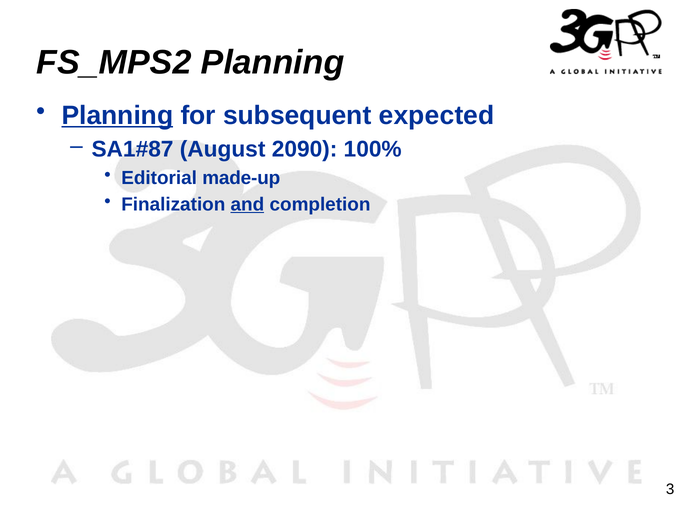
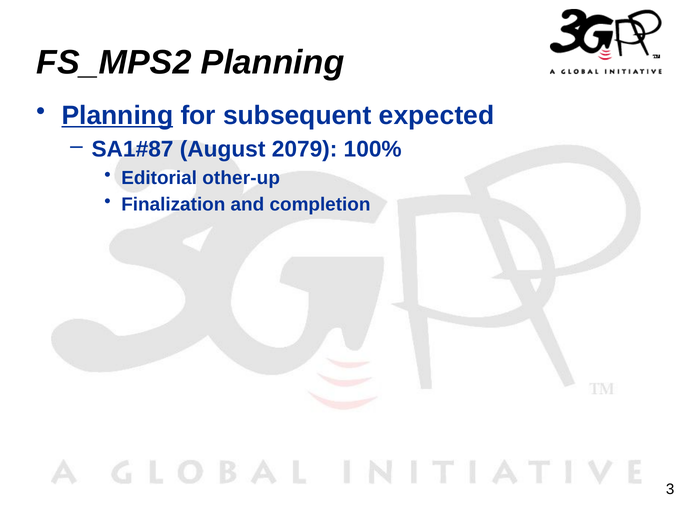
2090: 2090 -> 2079 (305, 149)
made-up: made-up -> other-up (241, 178)
and underline: present -> none (247, 204)
